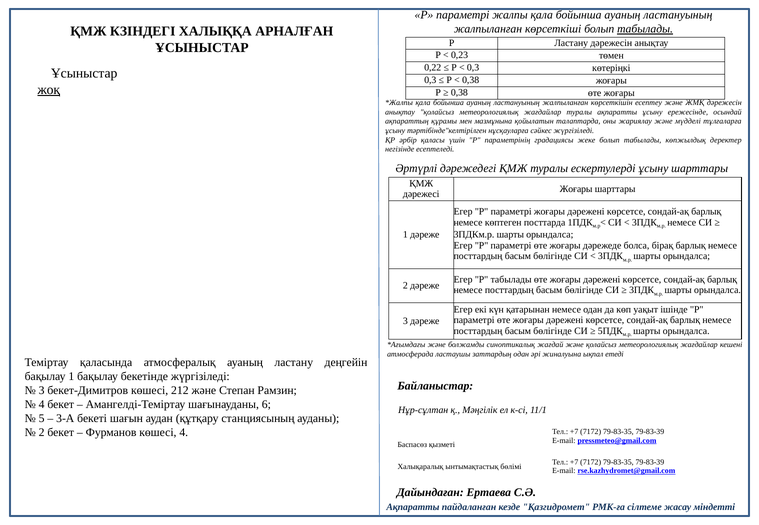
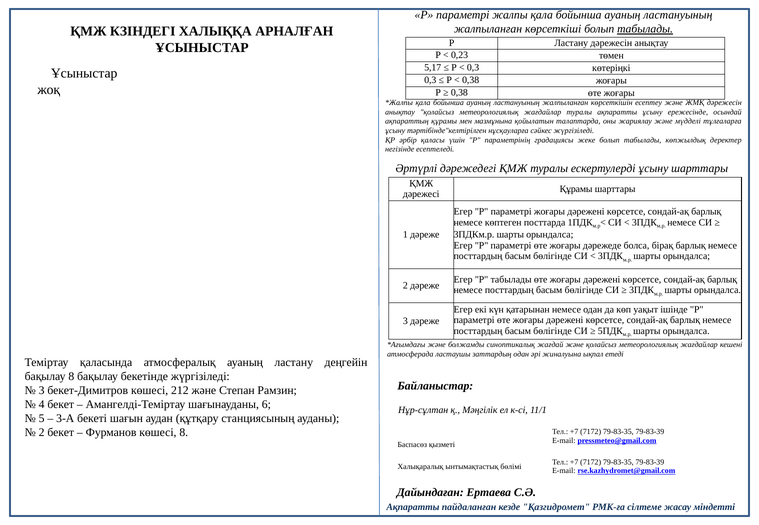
0,22: 0,22 -> 5,17 (433, 68)
жоқ underline: present -> none (49, 90)
Жоғары: Жоғары -> Құрамы (576, 189)
бақылау 1: 1 -> 8 (71, 377)
көшесі 4: 4 -> 8 (184, 433)
